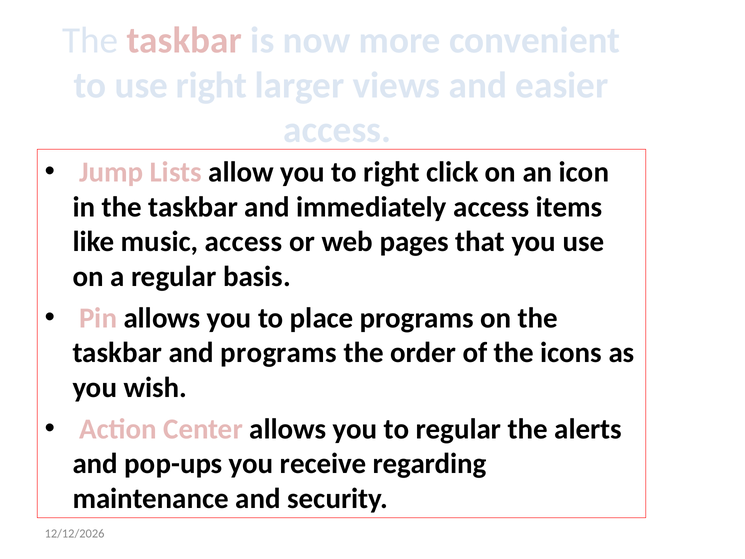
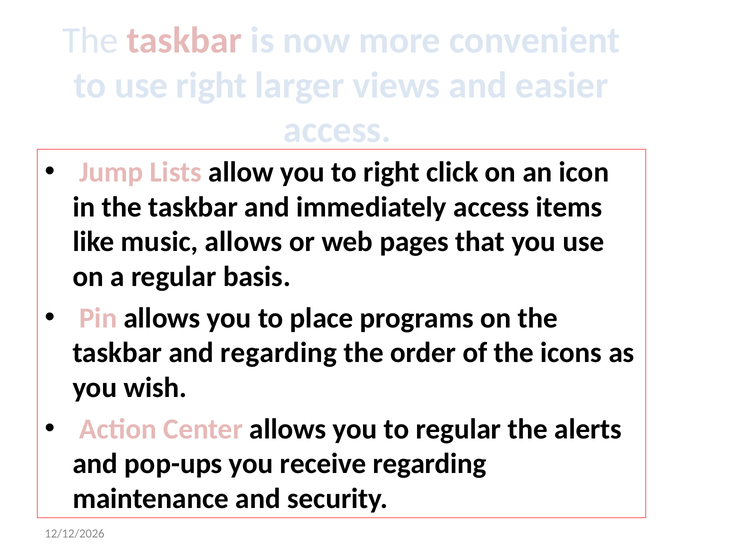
music access: access -> allows (244, 242)
and programs: programs -> regarding (279, 353)
